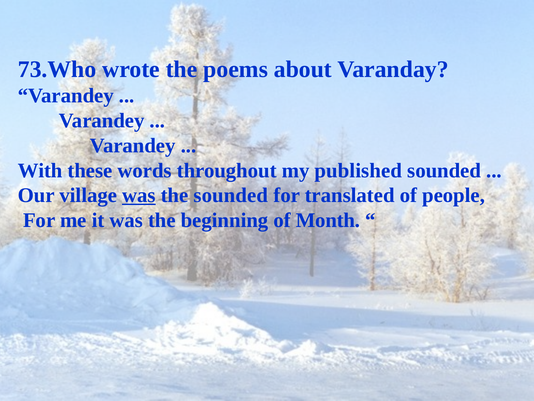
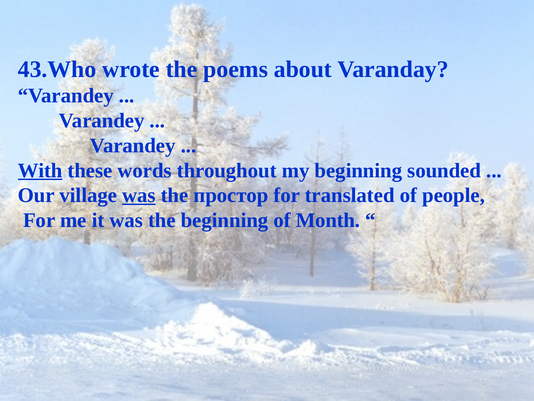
73.Who: 73.Who -> 43.Who (57, 69)
With underline: none -> present (40, 170)
my published: published -> beginning (358, 170)
the sounded: sounded -> простор (231, 195)
